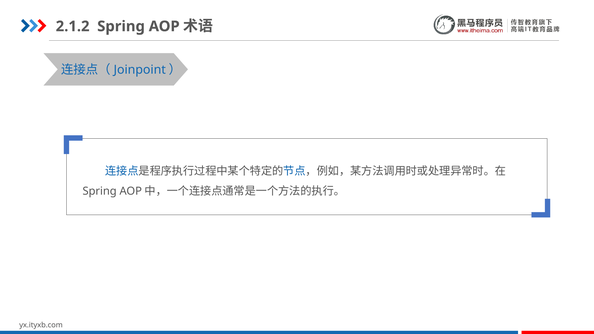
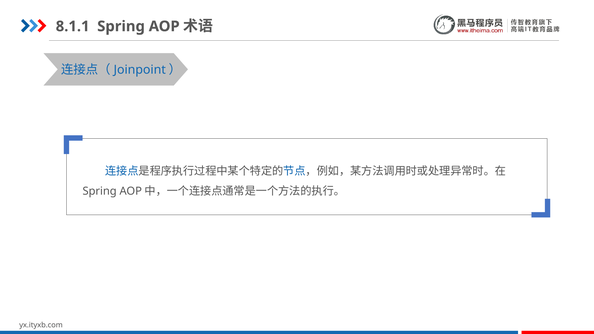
2.1.2: 2.1.2 -> 8.1.1 (73, 26)
